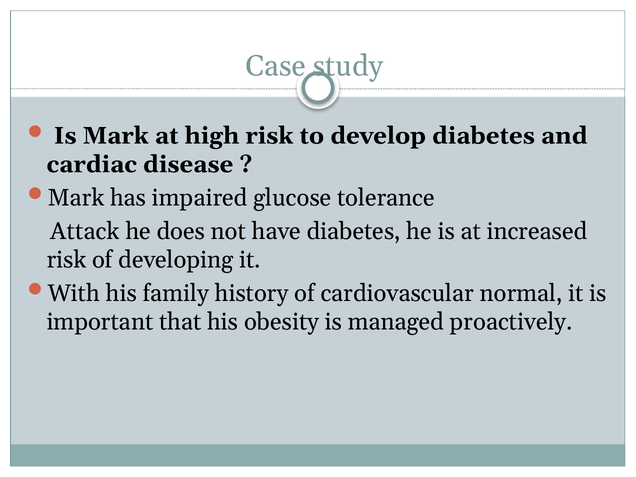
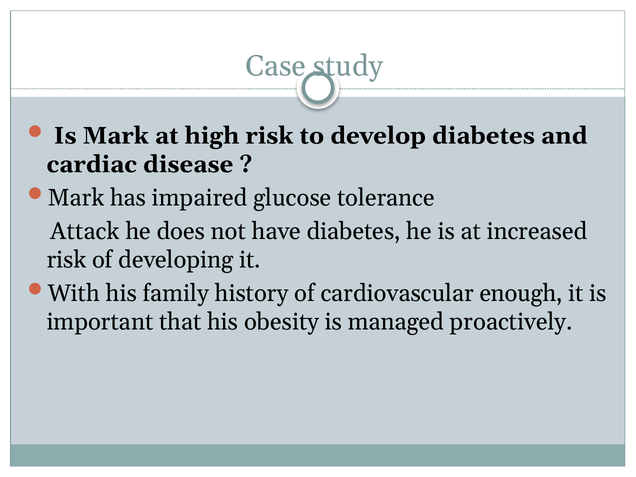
normal: normal -> enough (521, 293)
